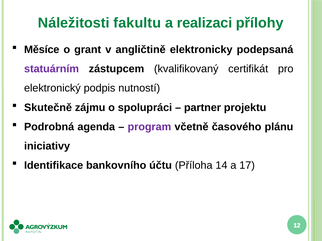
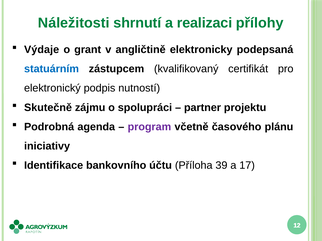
fakultu: fakultu -> shrnutí (137, 23)
Měsíce: Měsíce -> Výdaje (42, 50)
statuárním colour: purple -> blue (52, 69)
14: 14 -> 39 (221, 166)
